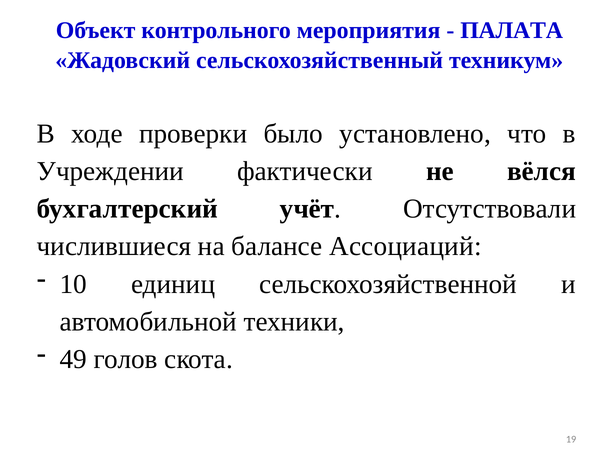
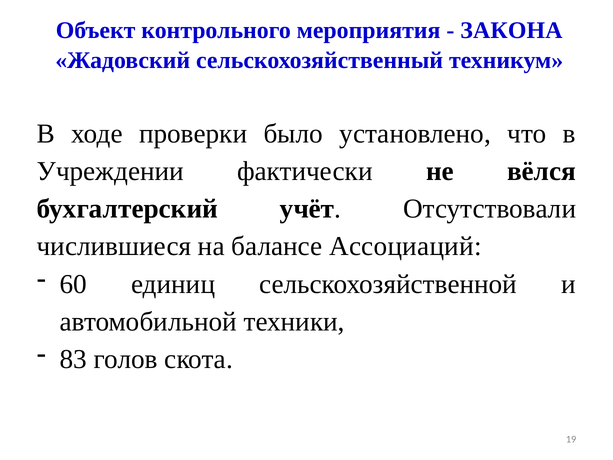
ПАЛАТА: ПАЛАТА -> ЗАКОНА (511, 30)
10: 10 -> 60 (73, 284)
49: 49 -> 83 (73, 359)
